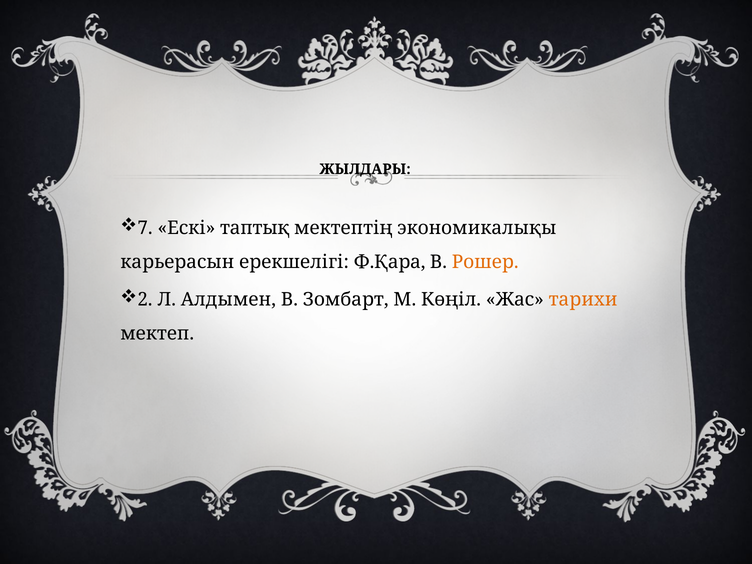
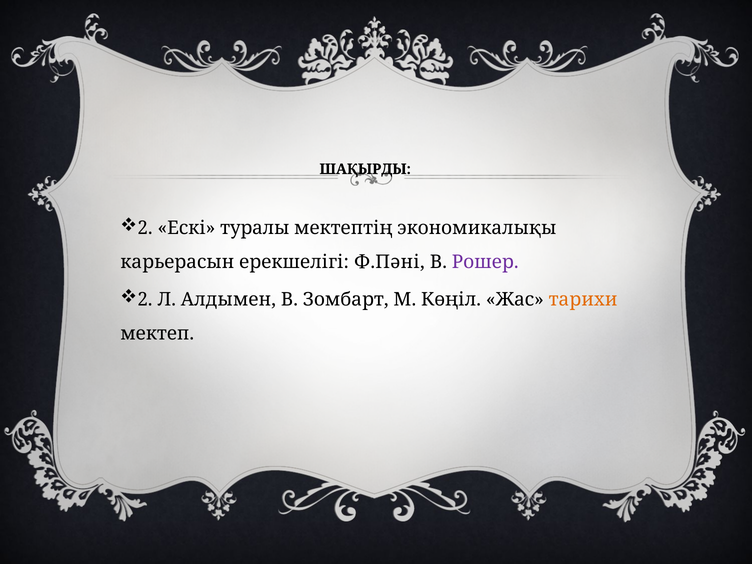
ЖЫЛДАРЫ: ЖЫЛДАРЫ -> ШАҚЫРДЫ (365, 169)
7: 7 -> 2 (145, 228)
таптық: таптық -> туралы (255, 228)
Ф.Қара: Ф.Қара -> Ф.Пәні (389, 262)
Рошер colour: orange -> purple (485, 262)
